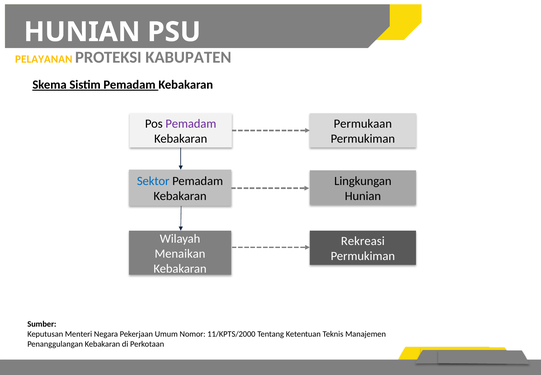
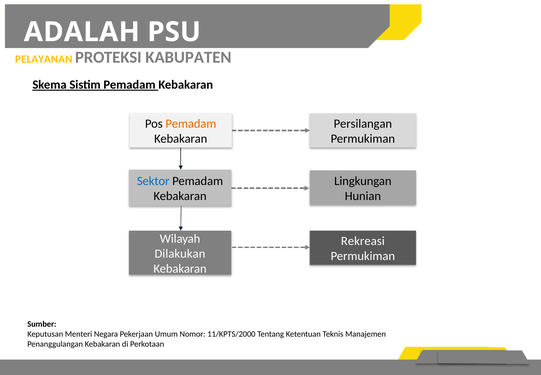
HUNIAN: HUNIAN -> ADALAH (82, 32)
Pemadam colour: purple -> orange (191, 124)
Permukaan: Permukaan -> Persilangan (363, 124)
Menaikan: Menaikan -> Dilakukan (180, 253)
